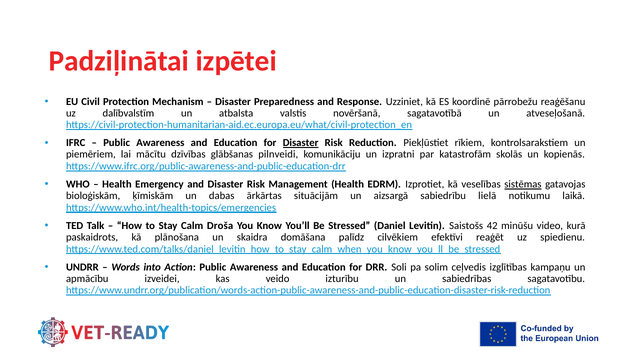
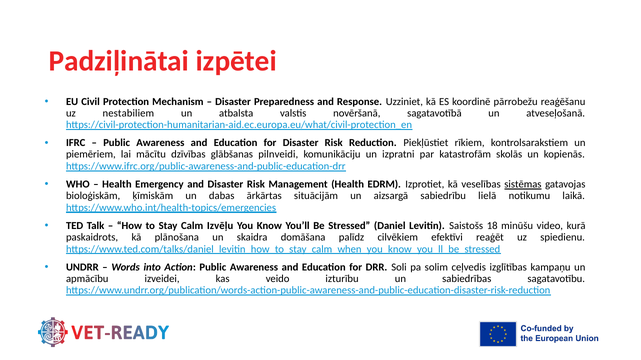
dalībvalstīm: dalībvalstīm -> nestabiliem (128, 113)
Disaster underline: present -> none (301, 143)
Droša: Droša -> Izvēļu (220, 226)
42: 42 -> 18 (492, 226)
